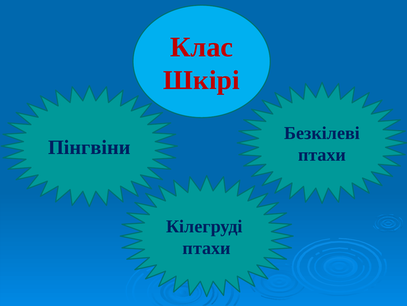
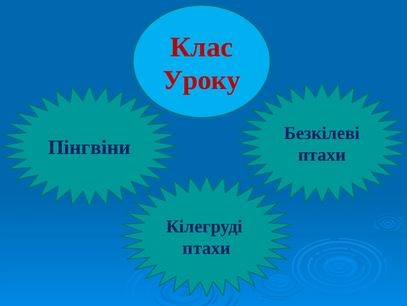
Шкірі: Шкірі -> Уроку (202, 80)
